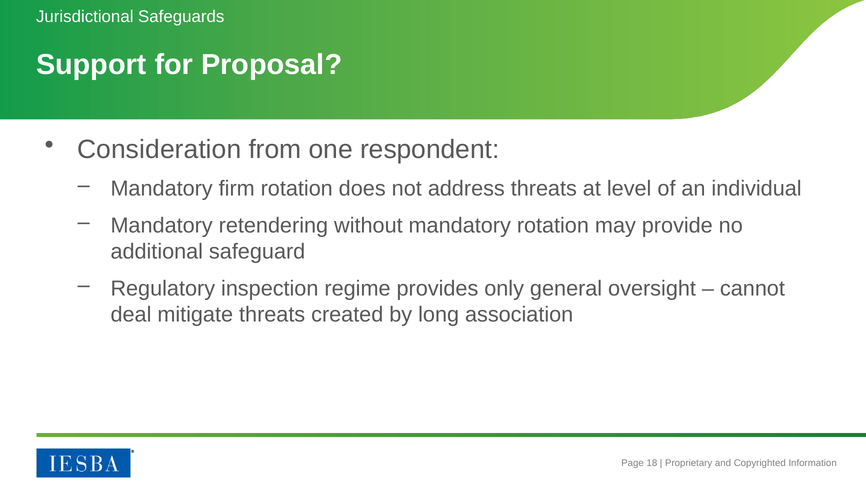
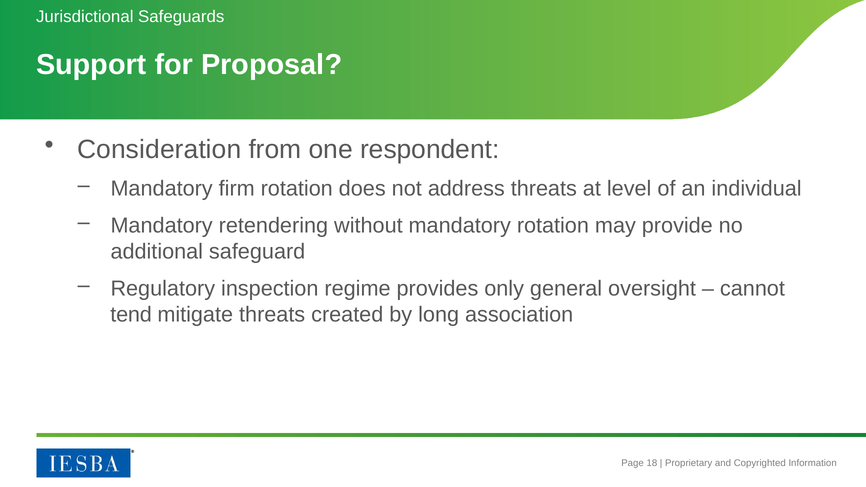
deal: deal -> tend (131, 315)
